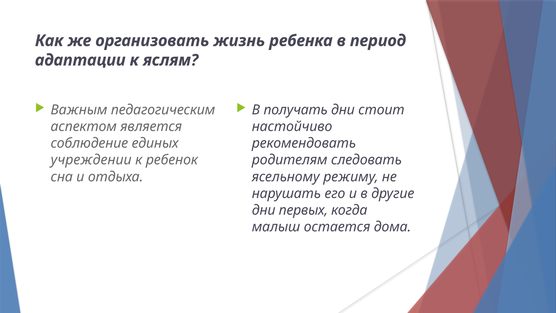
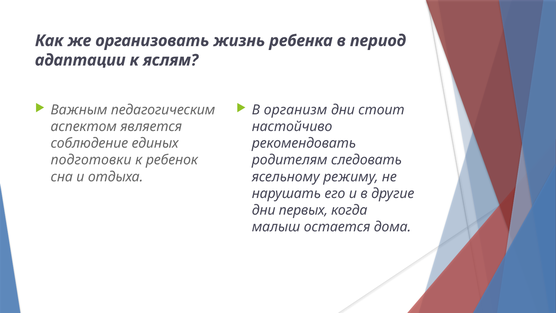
получать: получать -> организм (295, 110)
учреждении: учреждении -> подготовки (91, 160)
